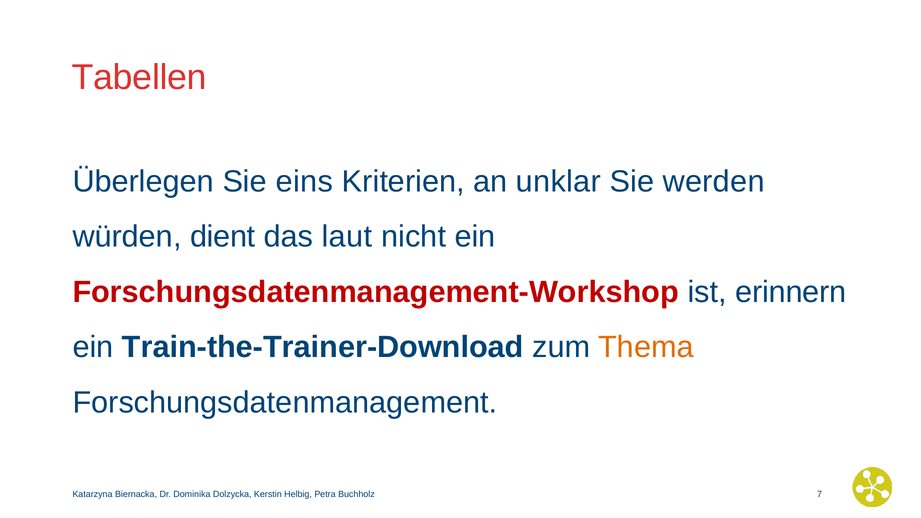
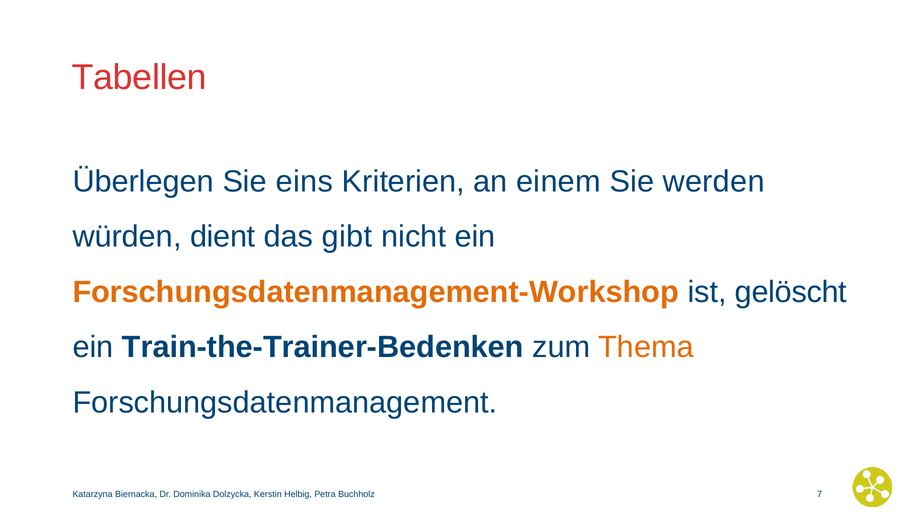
unklar: unklar -> einem (558, 181)
laut: laut -> gibt (347, 237)
Forschungsdatenmanagement-Workshop colour: red -> orange (376, 292)
erinnern: erinnern -> gelöscht (791, 292)
Train-the-Trainer-Download: Train-the-Trainer-Download -> Train-the-Trainer-Bedenken (323, 347)
